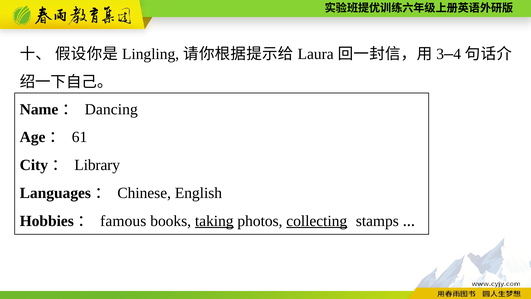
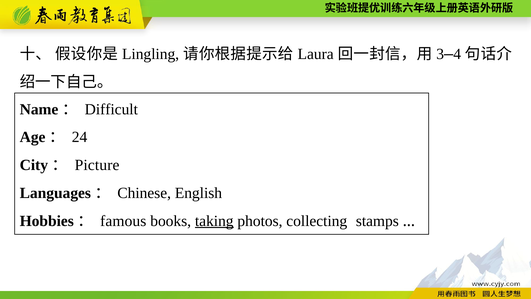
Dancing: Dancing -> Difficult (111, 109)
61: 61 -> 24 (80, 137)
Library: Library -> Picture (97, 165)
collecting underline: present -> none (317, 221)
